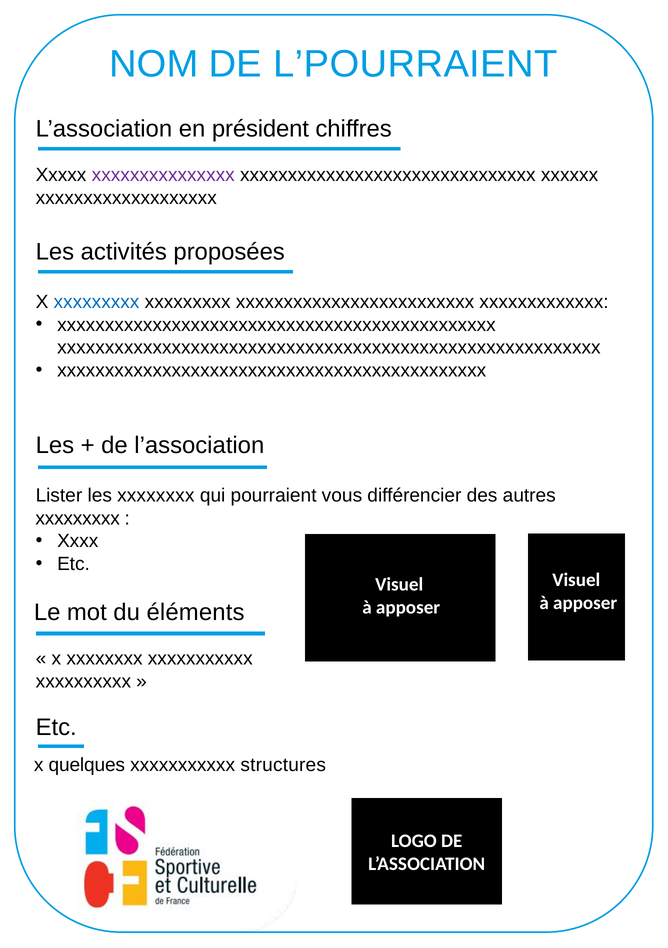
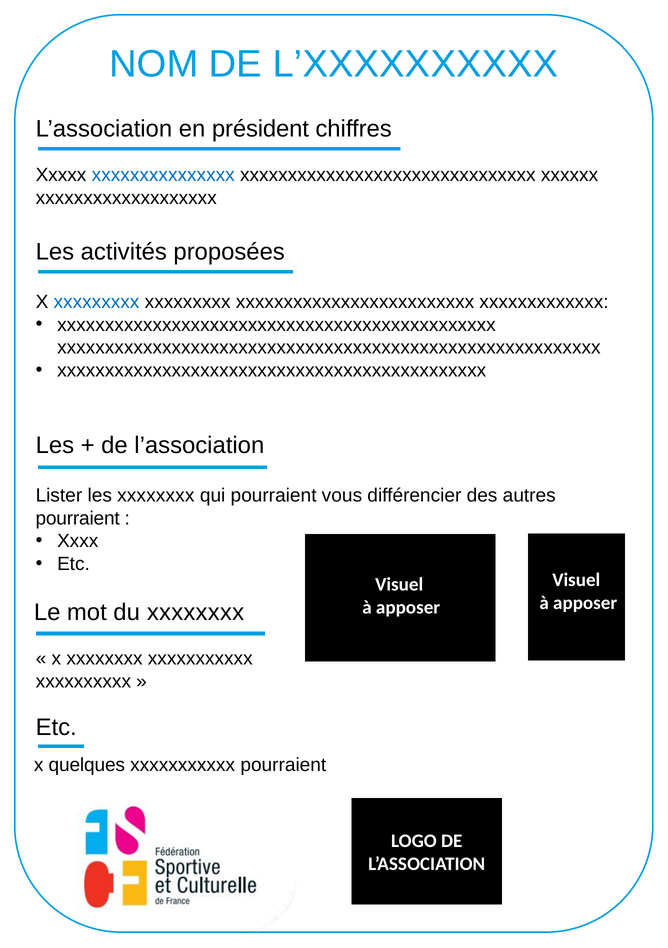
L’POURRAIENT: L’POURRAIENT -> L’XXXXXXXXXX (415, 64)
xxxxxxxxxxxxxxx colour: purple -> blue (163, 175)
xxxxxxxxx: xxxxxxxxx -> pourraient (78, 518)
du éléments: éléments -> xxxxxxxx (195, 612)
xxxxxxxxxxx structures: structures -> pourraient (283, 765)
